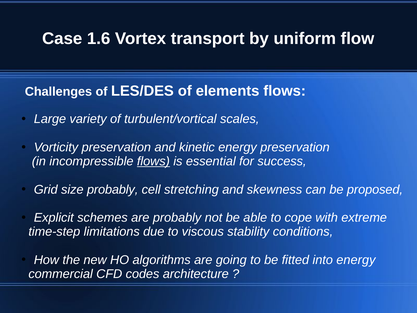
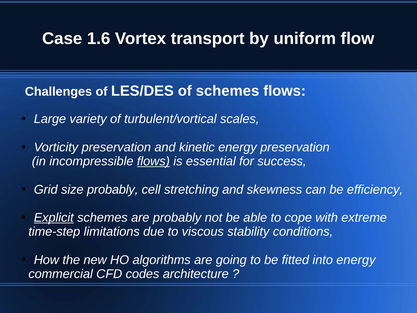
of elements: elements -> schemes (228, 91)
proposed: proposed -> efficiency (375, 189)
Explicit underline: none -> present (54, 217)
